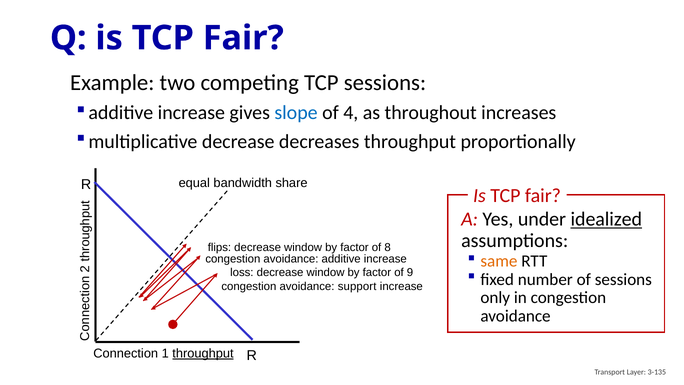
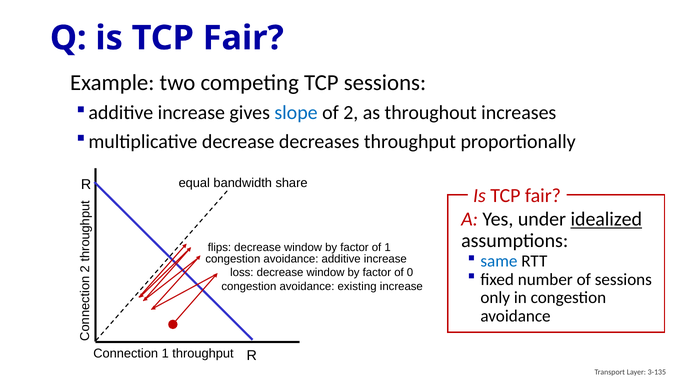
of 4: 4 -> 2 (351, 113)
of 8: 8 -> 1 (388, 247)
same colour: orange -> blue (499, 261)
9: 9 -> 0 (410, 272)
support: support -> existing (357, 286)
throughput underline: present -> none (203, 353)
